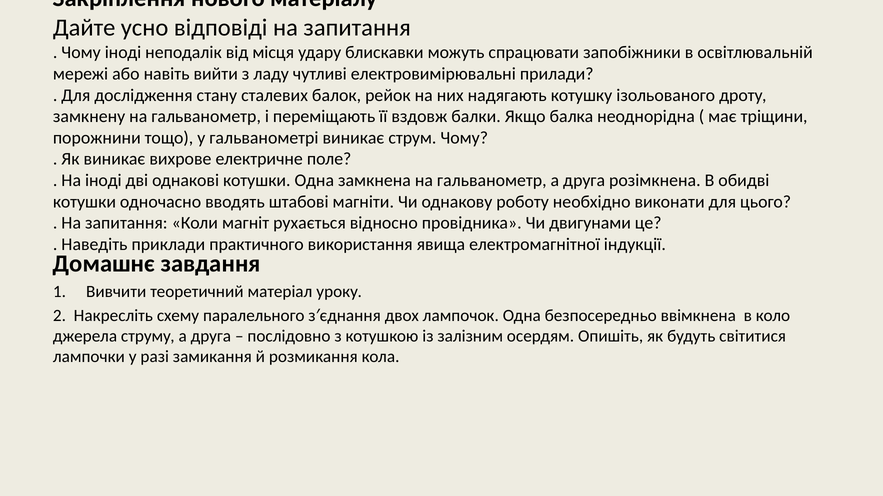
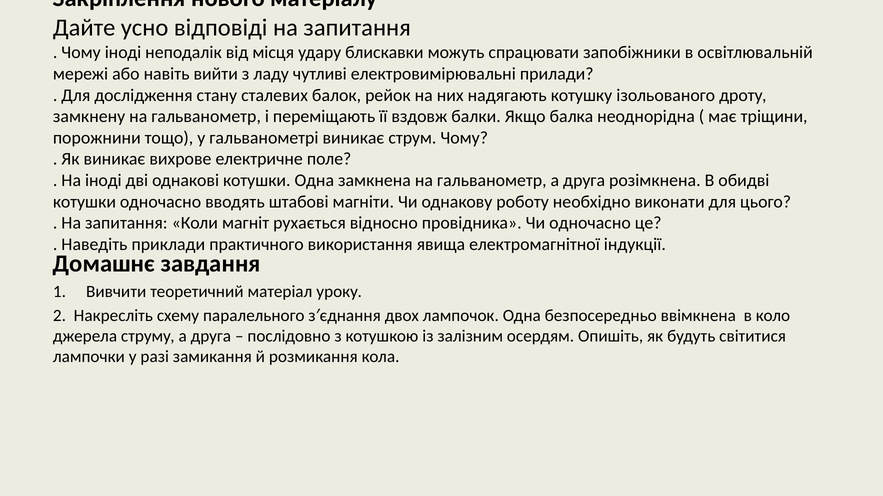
Чи двигунами: двигунами -> одночасно (590, 223)
